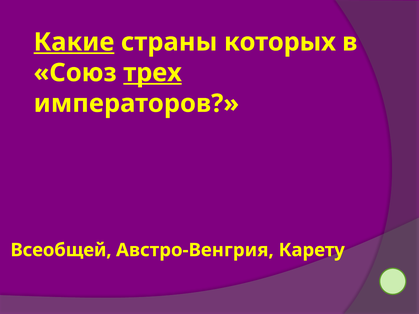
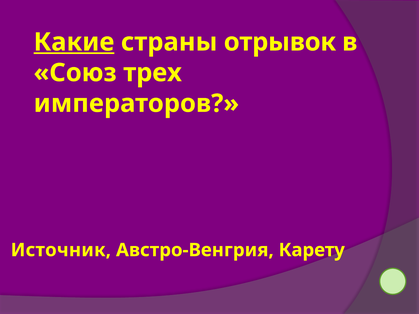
которых: которых -> отрывок (280, 42)
трех underline: present -> none (153, 73)
Всеобщей: Всеобщей -> Источник (61, 250)
